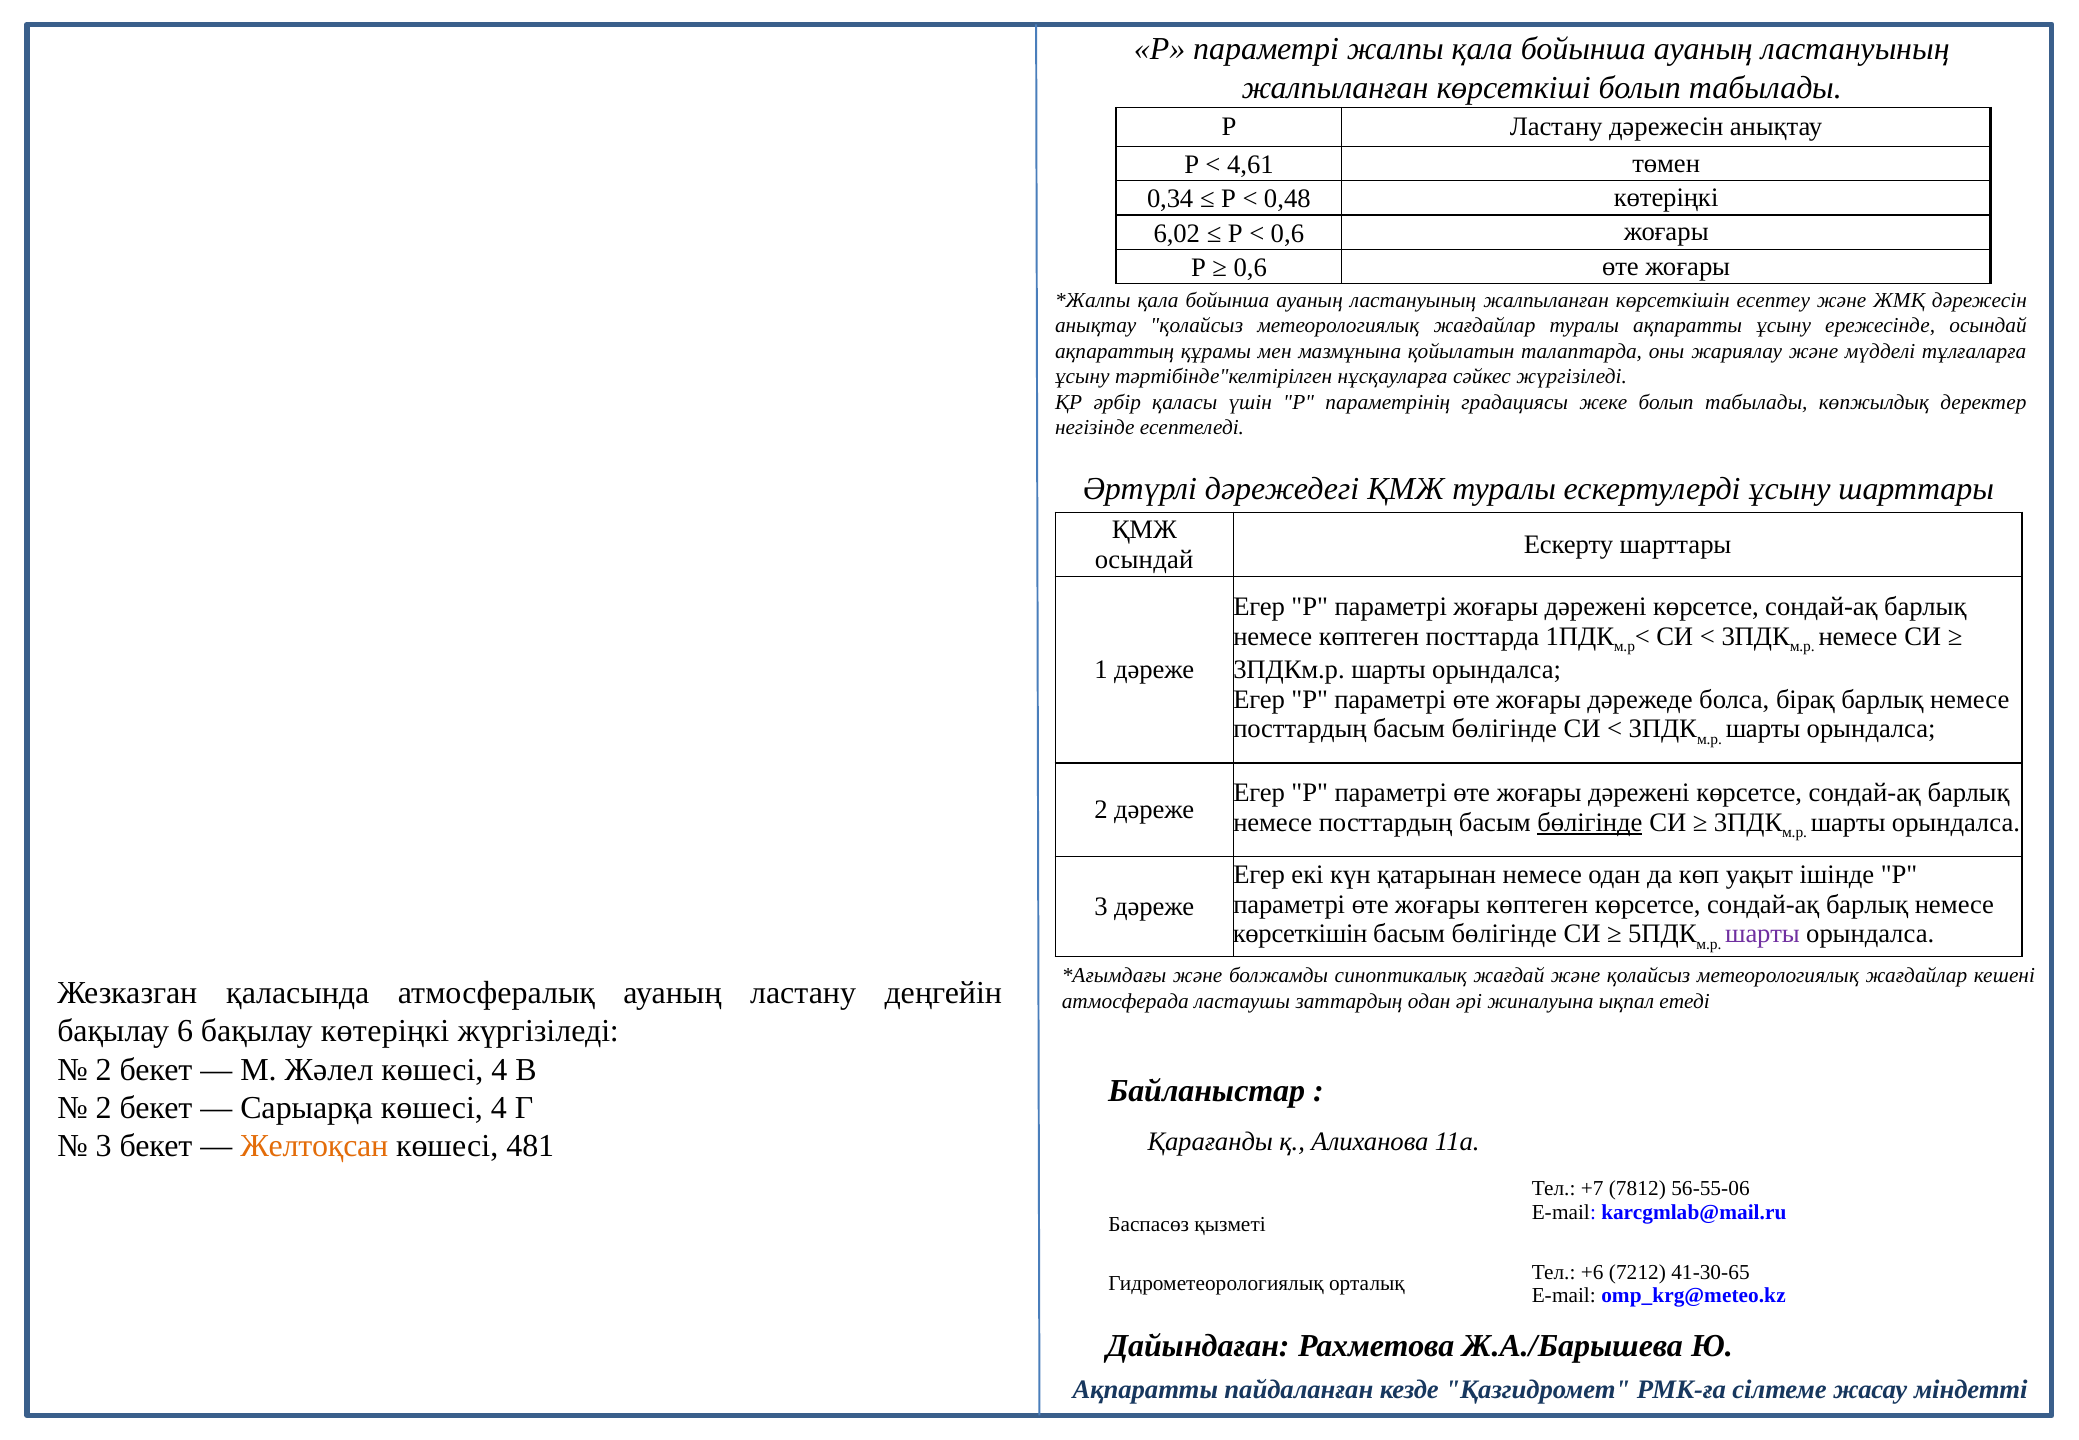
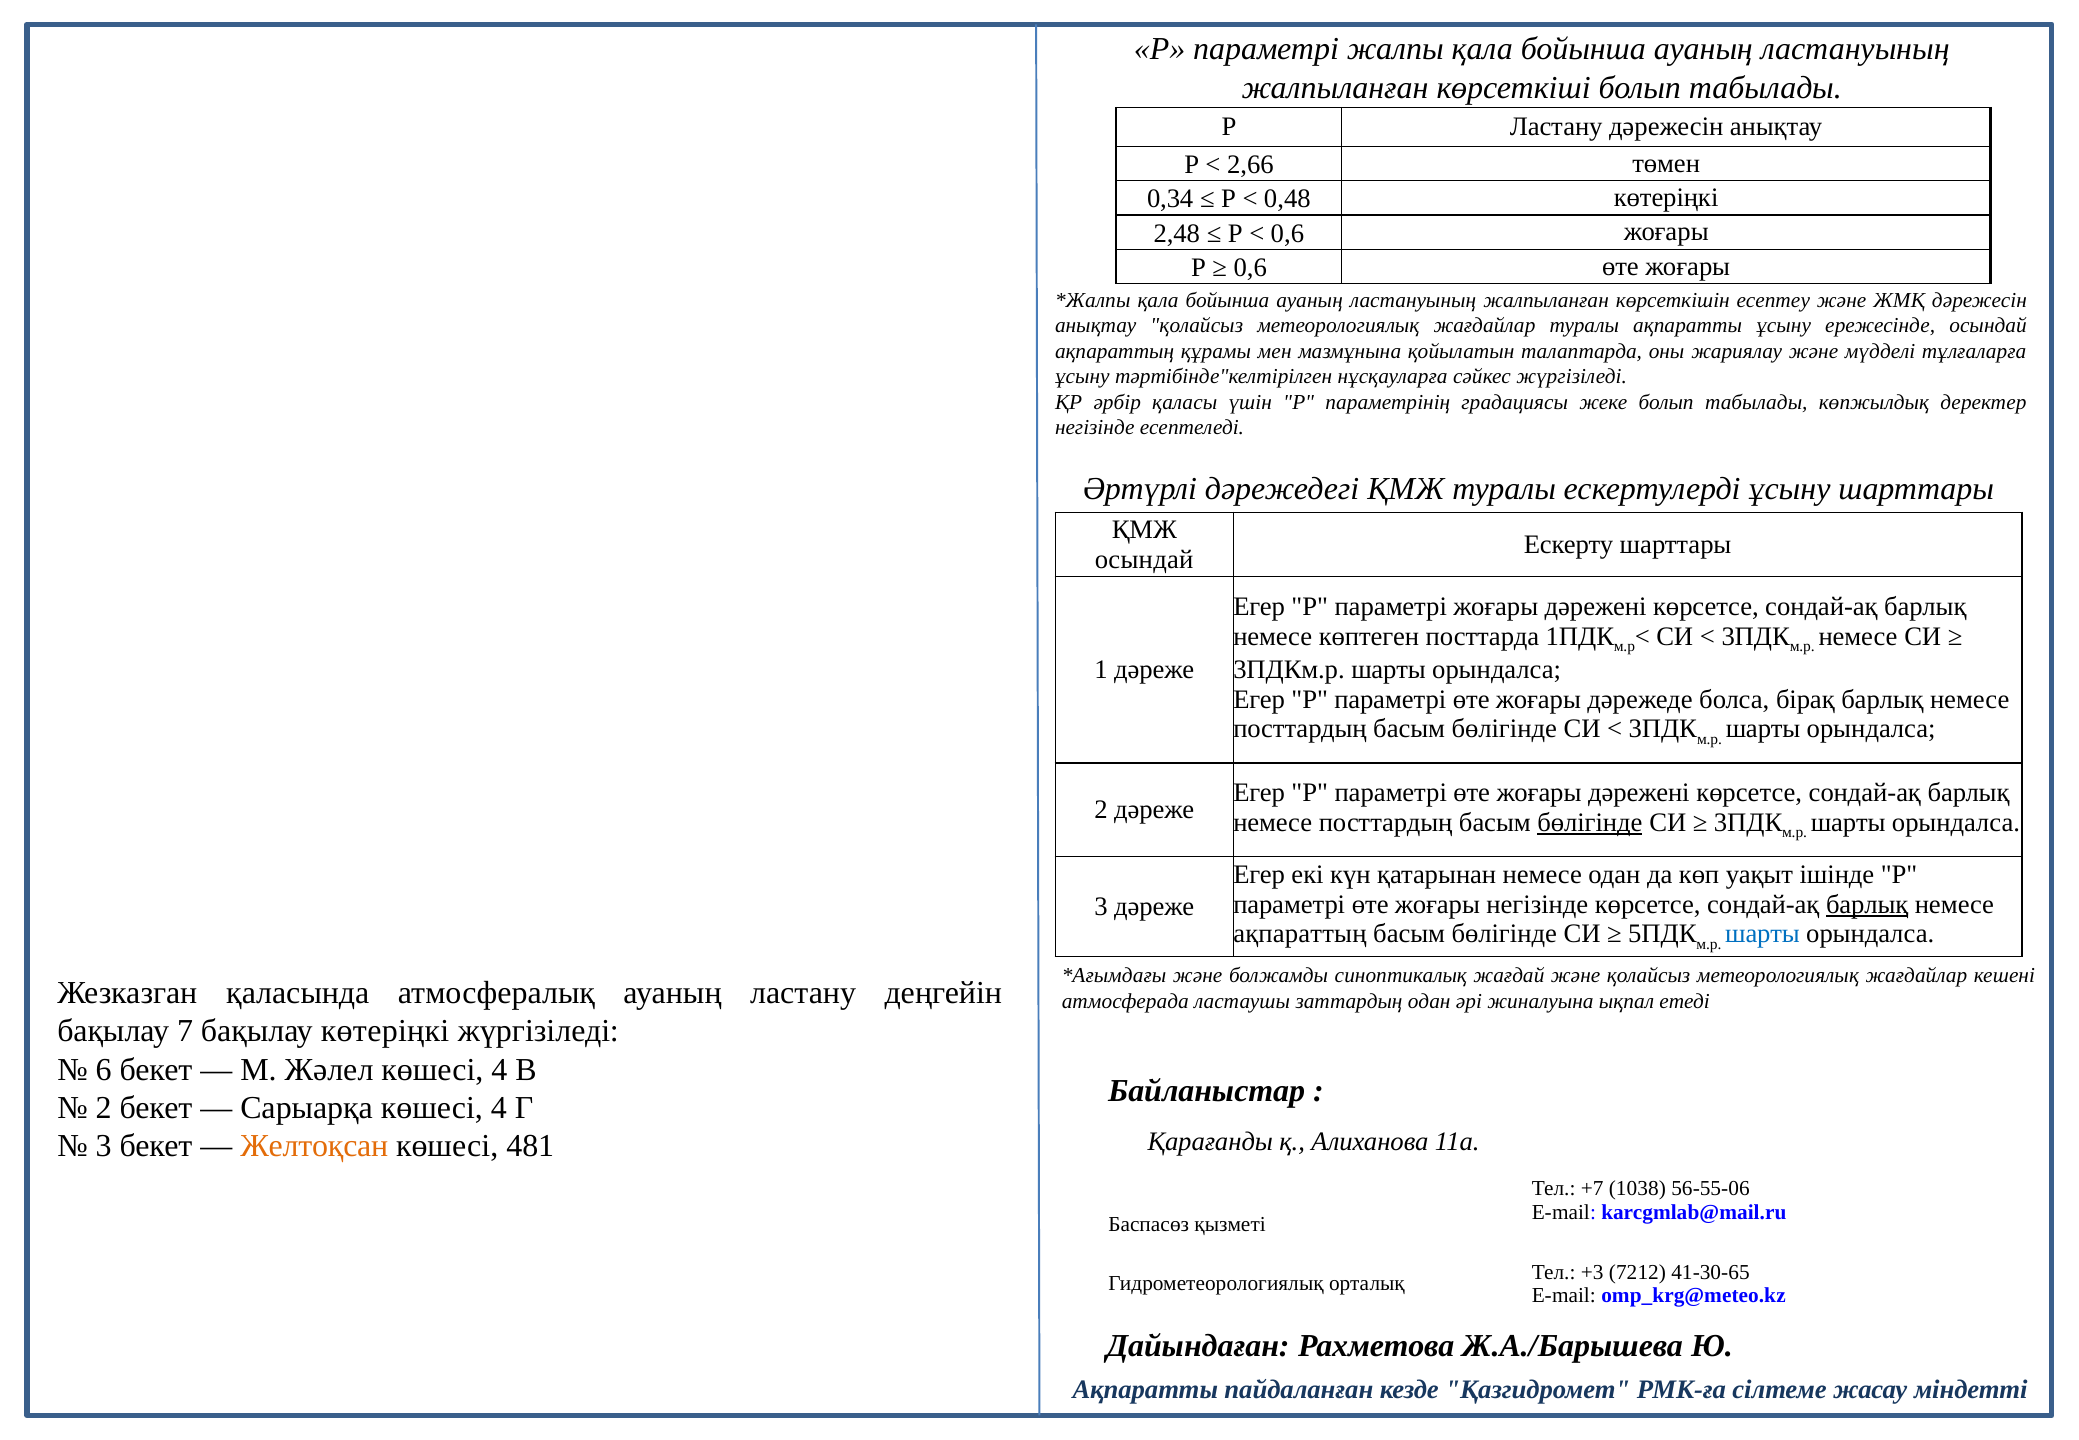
4,61: 4,61 -> 2,66 (1250, 165)
6,02: 6,02 -> 2,48 (1177, 233)
жоғары көптеген: көптеген -> негізінде (1537, 904)
барлық underline: none -> present (1867, 904)
көрсеткішін: көрсеткішін -> ақпараттың (1300, 933)
шарты colour: purple -> blue (1763, 933)
6: 6 -> 7 (185, 1031)
2: 2 -> 6 (104, 1069)
7812: 7812 -> 1038 (1637, 1188)
+6: +6 -> +3 (1592, 1271)
